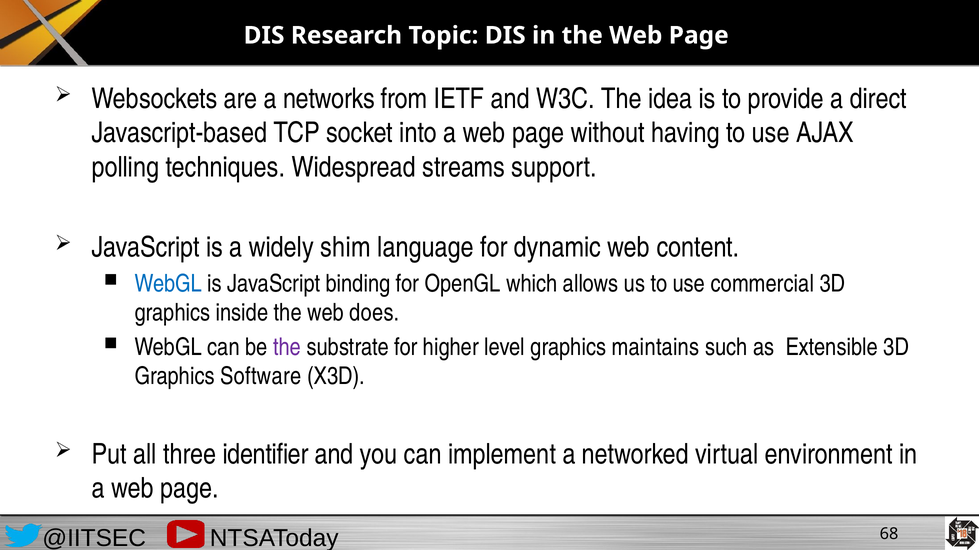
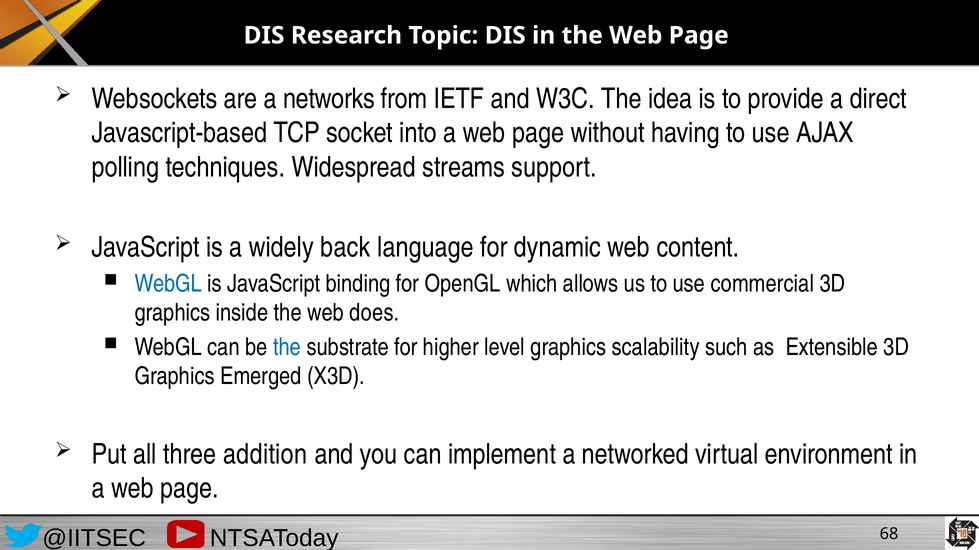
shim: shim -> back (345, 247)
the colour: purple -> blue (287, 347)
maintains: maintains -> scalability (656, 347)
Software: Software -> Emerged (261, 377)
identifier: identifier -> addition (265, 455)
